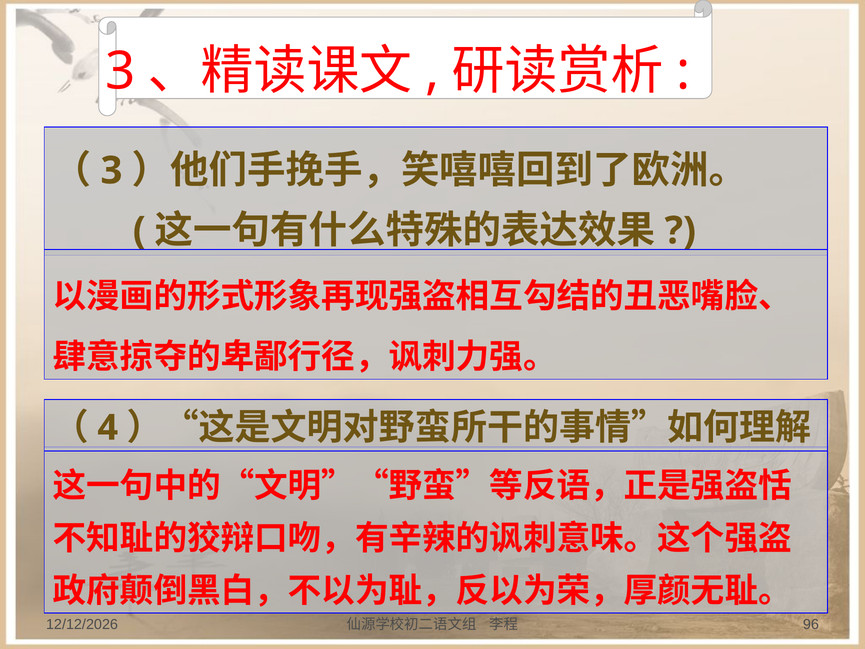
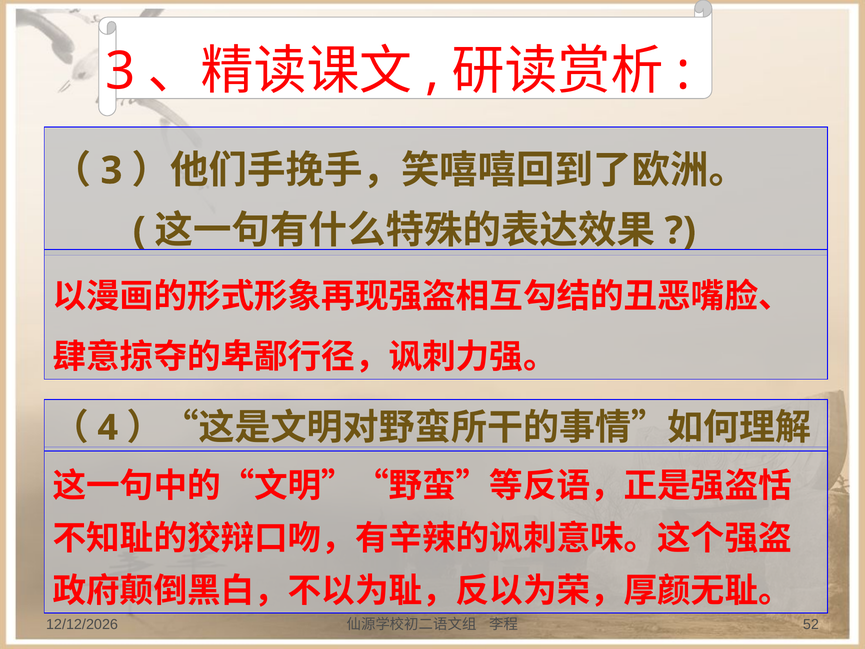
96: 96 -> 52 (811, 624)
